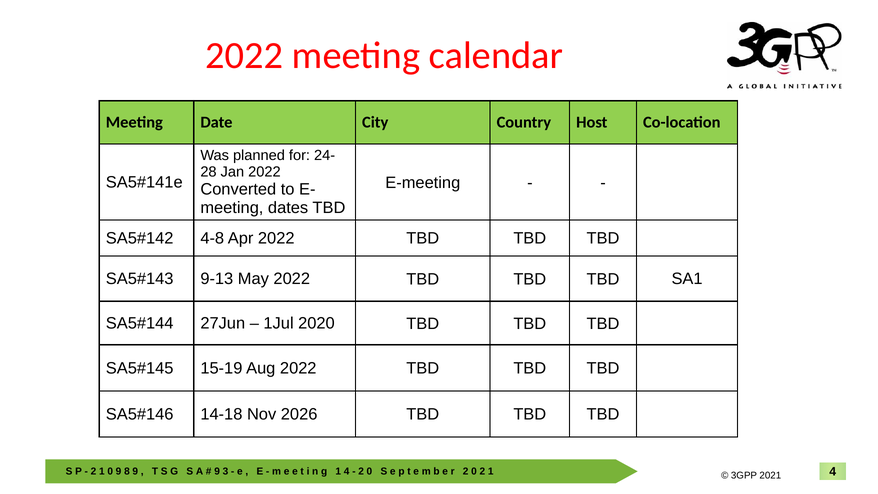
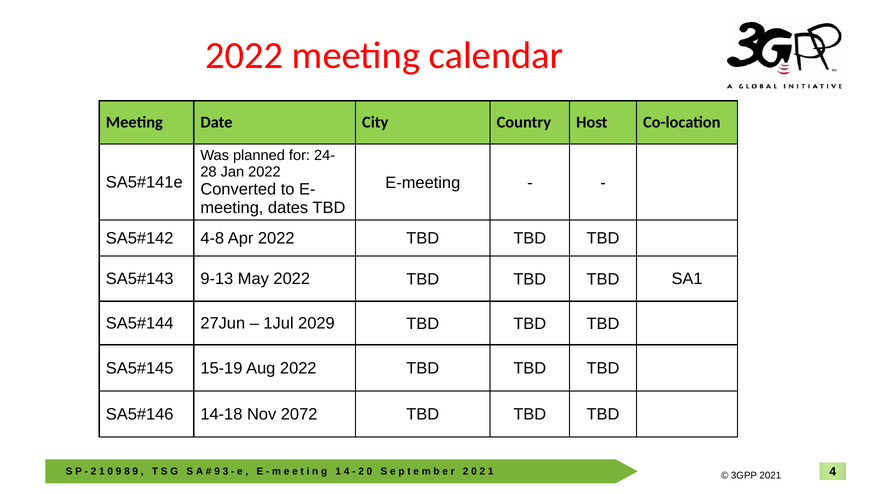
2020: 2020 -> 2029 (316, 323)
2026: 2026 -> 2072 (299, 414)
